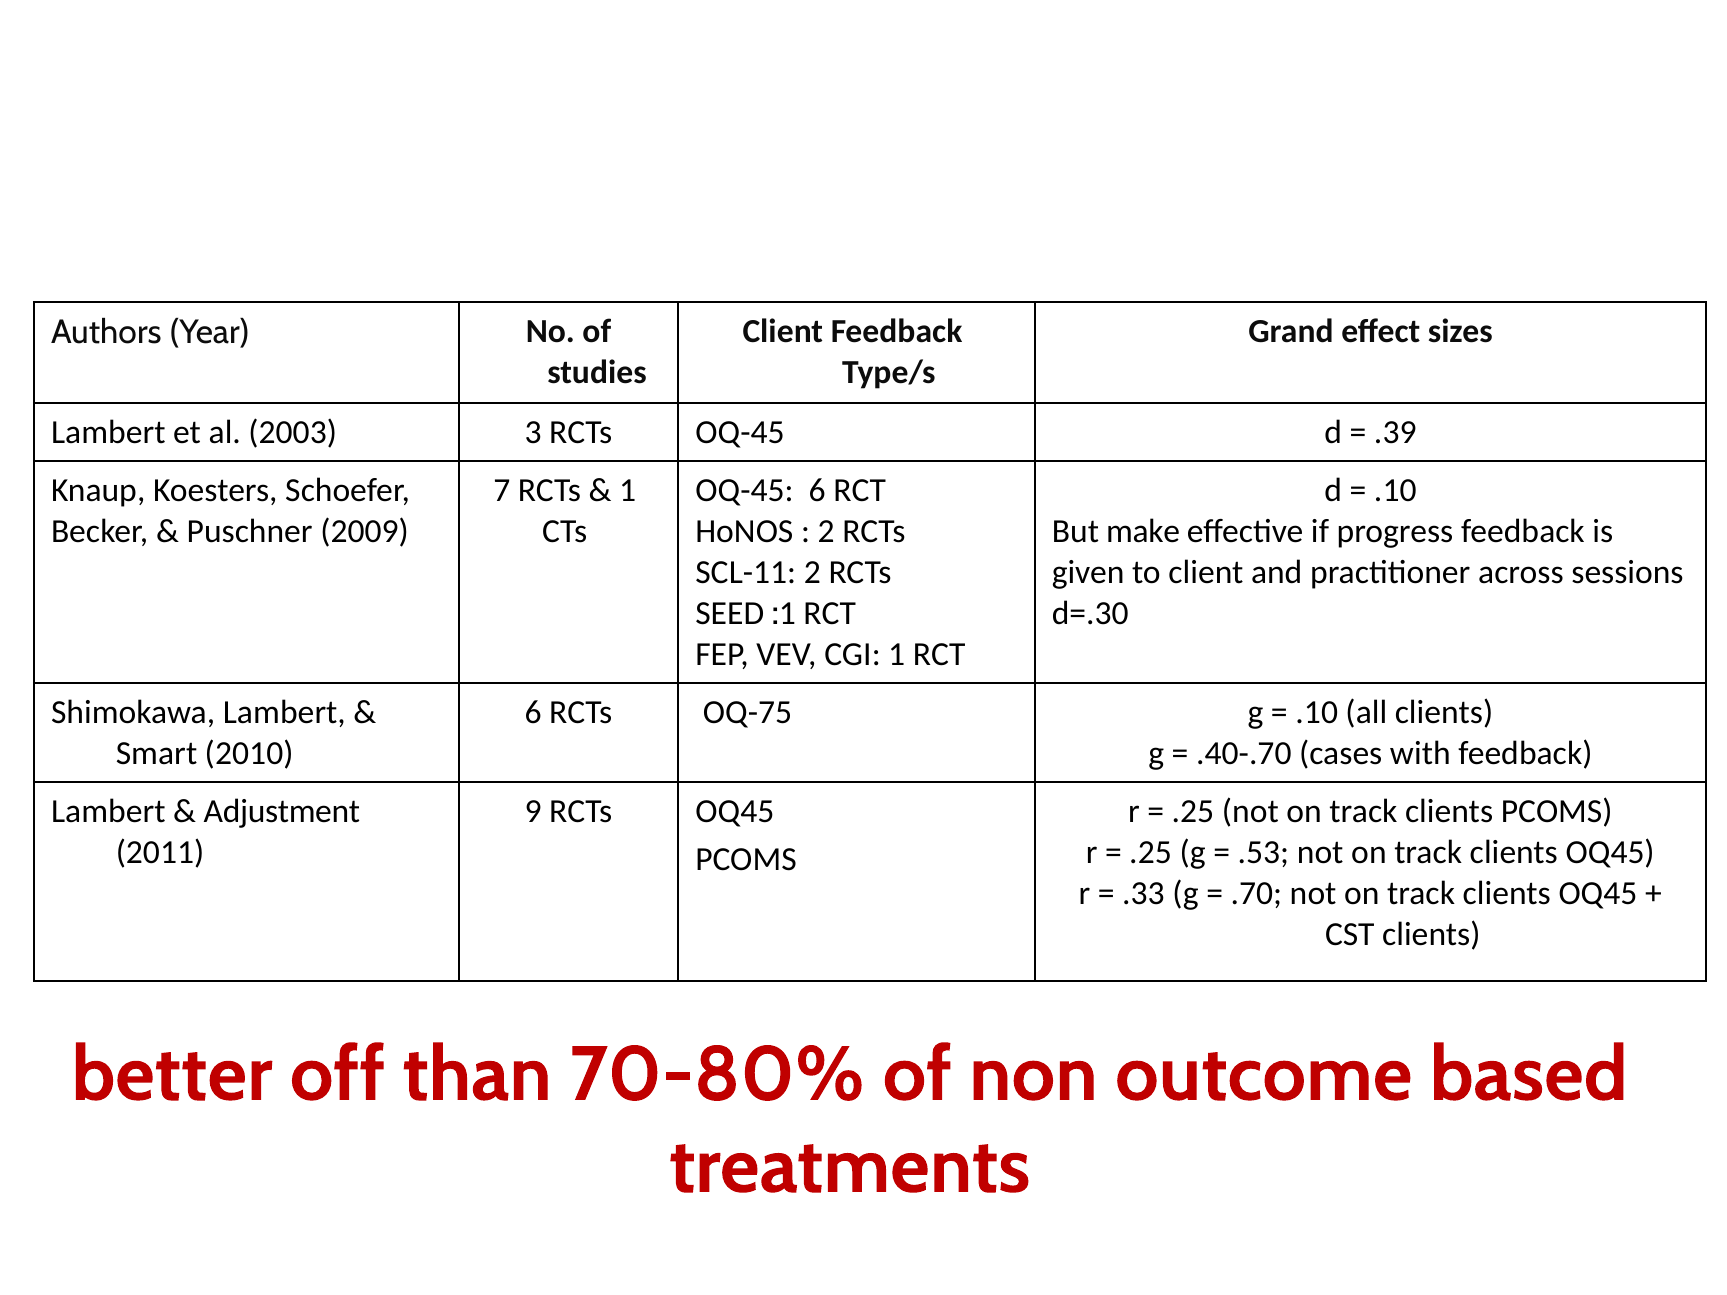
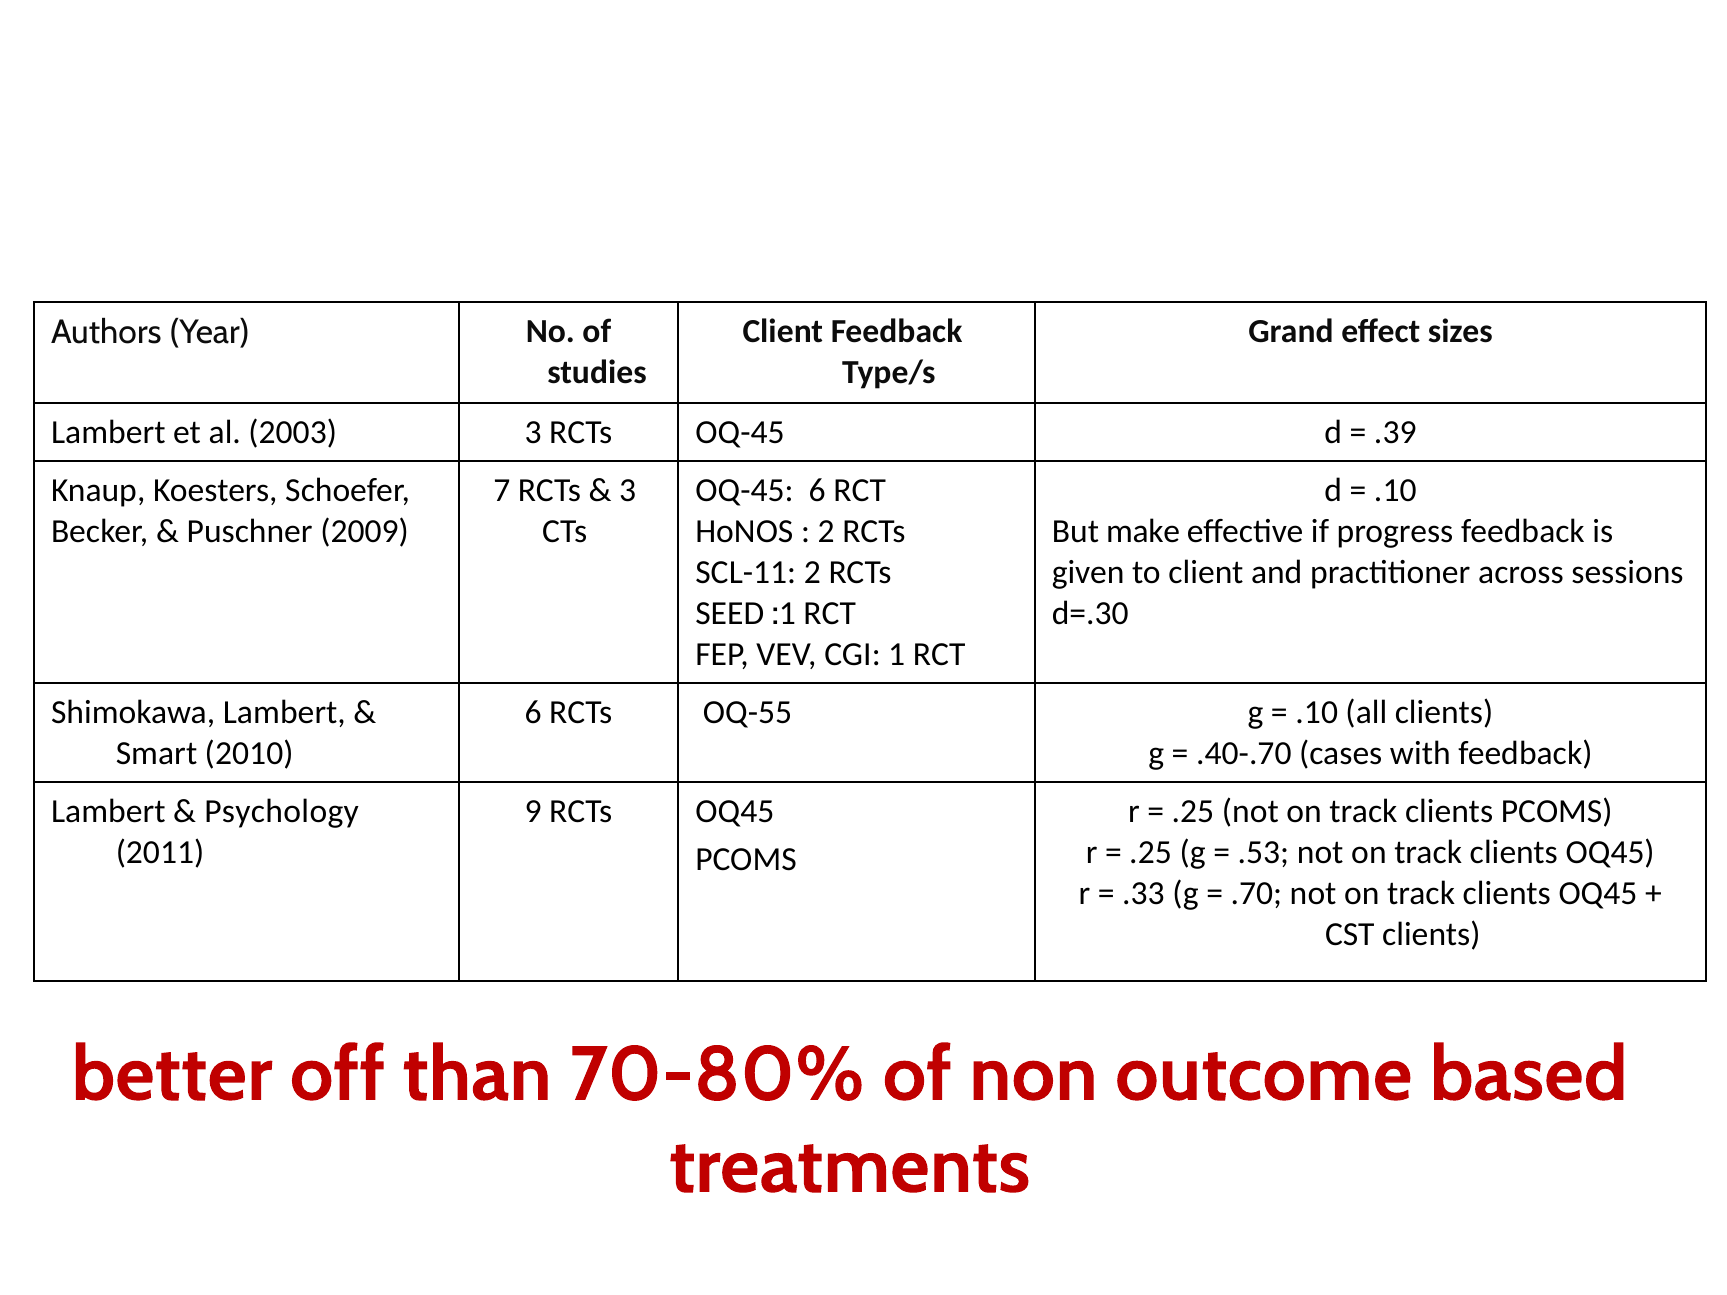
1: 1 -> 3 (628, 491)
OQ-75: OQ-75 -> OQ-55 (747, 713)
Adjustment: Adjustment -> Psychology (282, 812)
